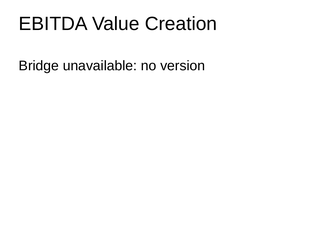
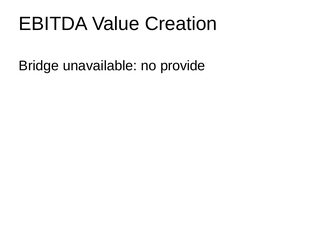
version: version -> provide (183, 66)
